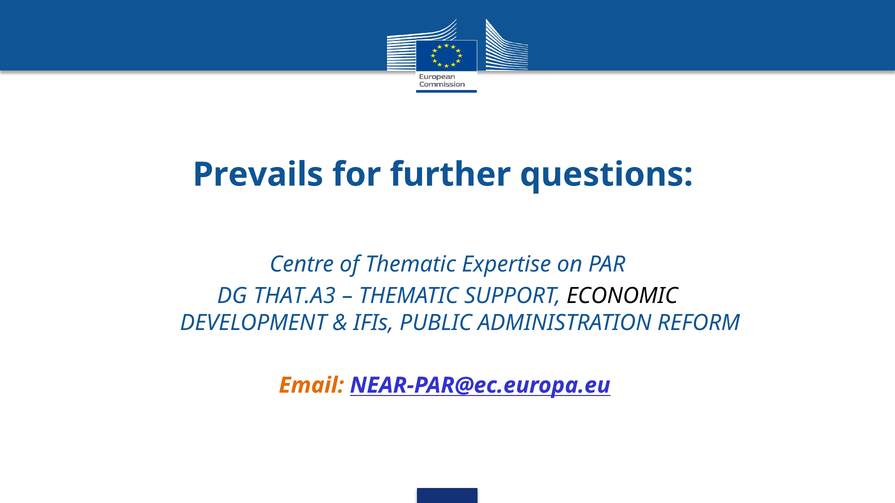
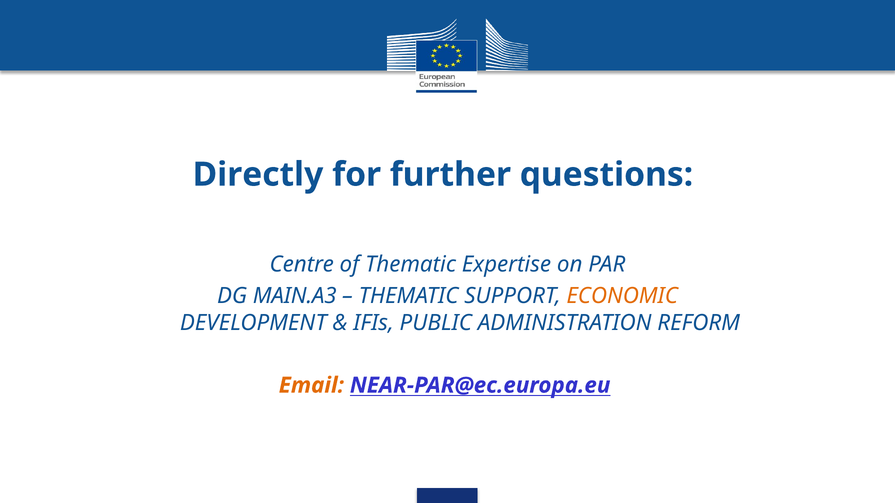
Prevails: Prevails -> Directly (258, 175)
THAT.A3: THAT.A3 -> MAIN.A3 (295, 296)
ECONOMIC colour: black -> orange (622, 296)
